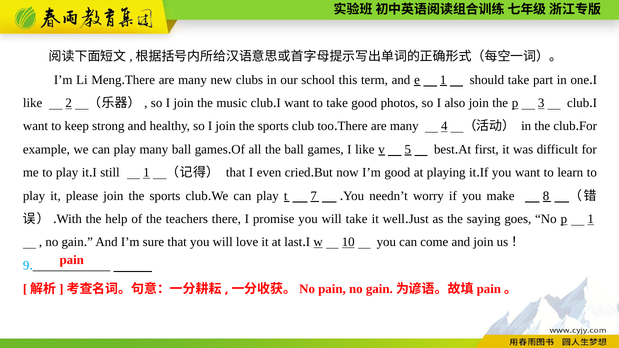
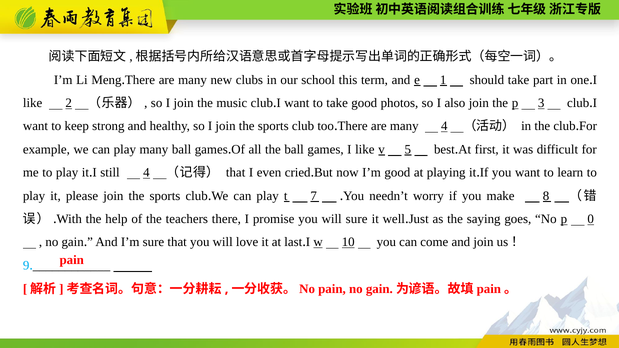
still 1: 1 -> 4 (146, 173)
will take: take -> sure (357, 219)
p 1: 1 -> 0 (591, 219)
